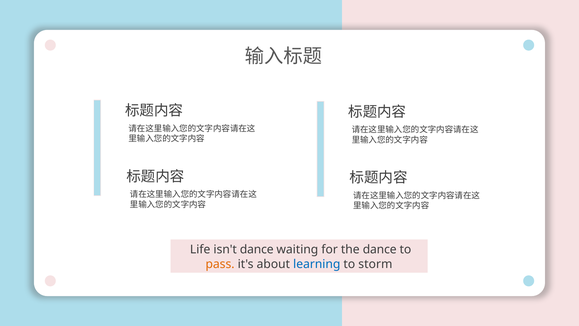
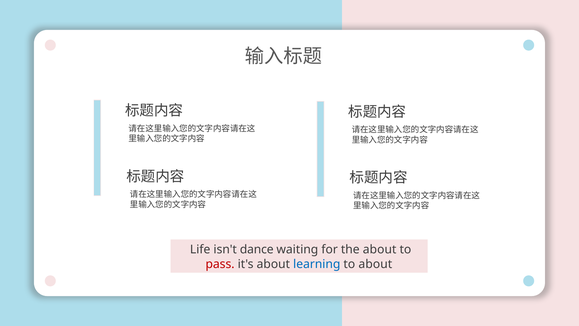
the dance: dance -> about (380, 249)
pass colour: orange -> red (220, 264)
to storm: storm -> about (375, 264)
